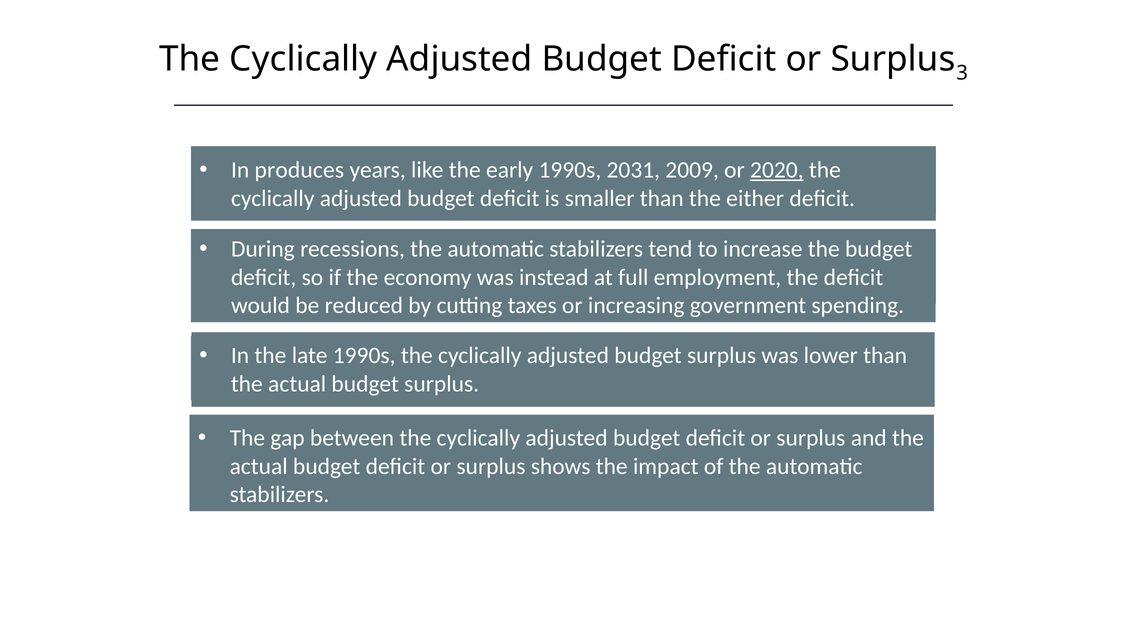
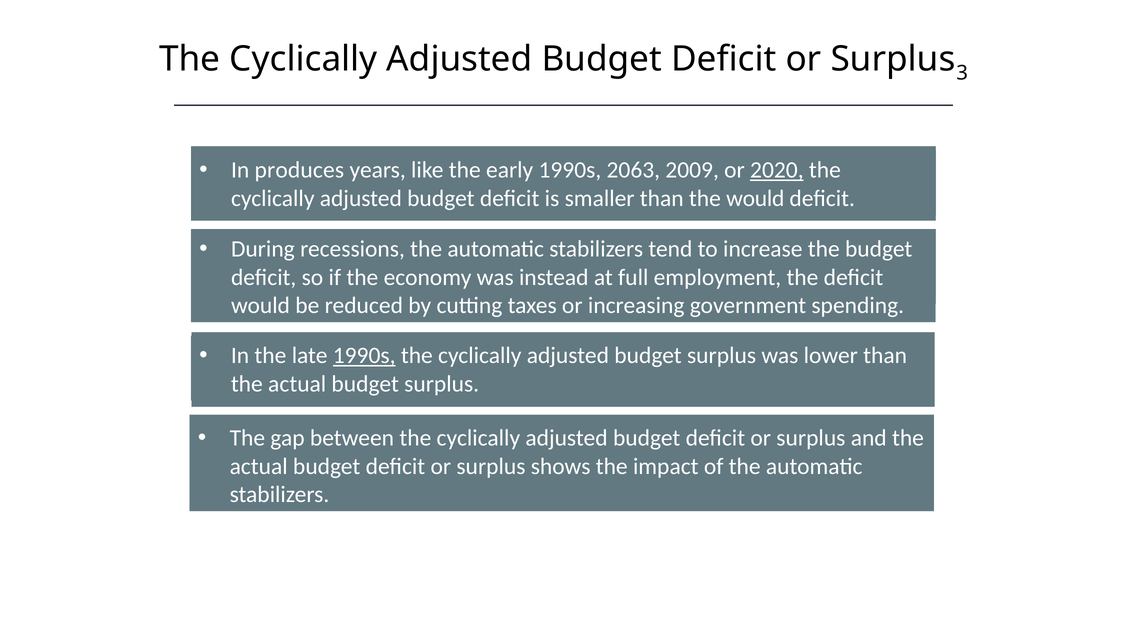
2031: 2031 -> 2063 (633, 170)
the either: either -> would (755, 198)
1990s underline: none -> present (364, 356)
